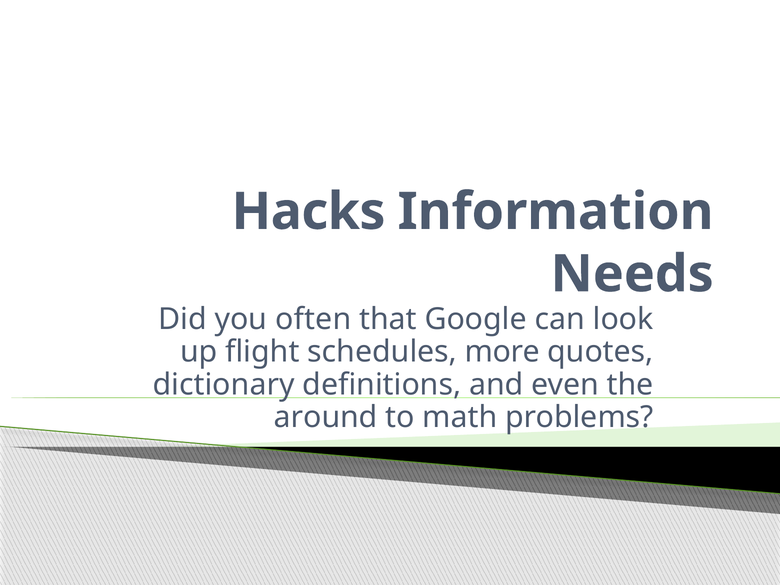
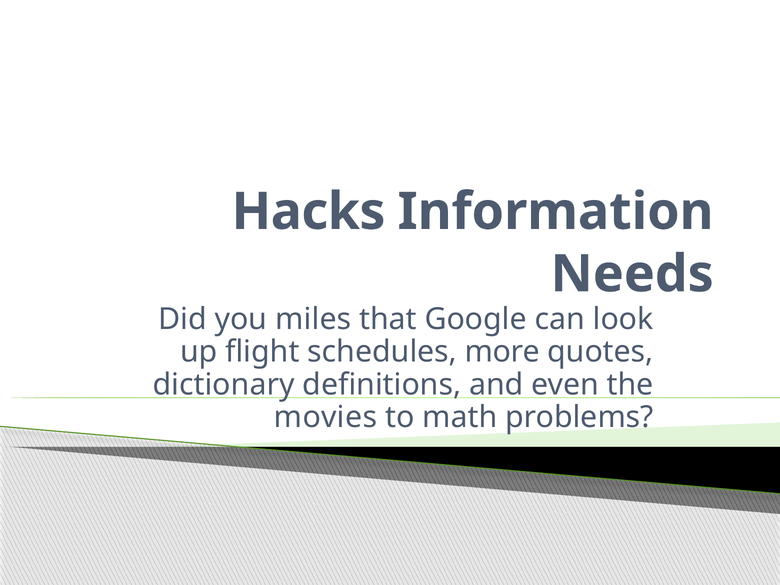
often: often -> miles (313, 319)
around: around -> movies (326, 417)
